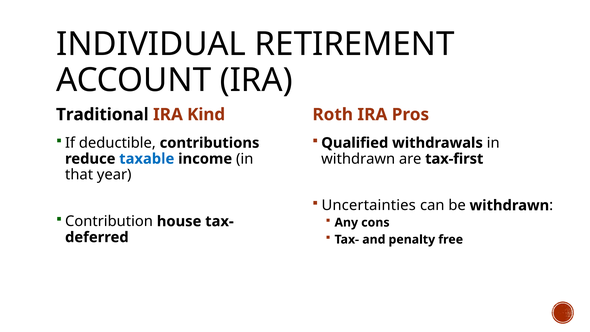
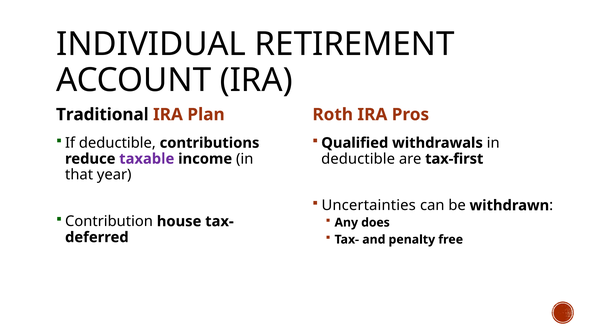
Kind: Kind -> Plan (206, 114)
withdrawn: withdrawn -> deductible (358, 159)
taxable colour: blue -> purple (147, 159)
cons: cons -> does (375, 222)
